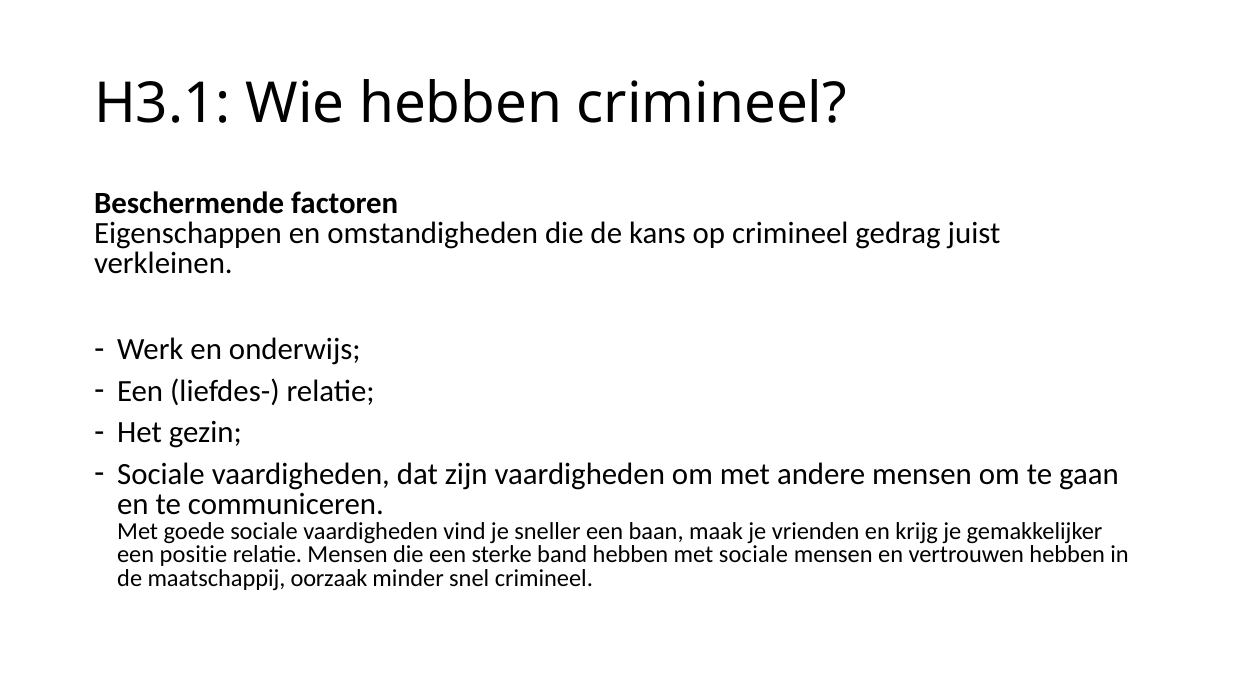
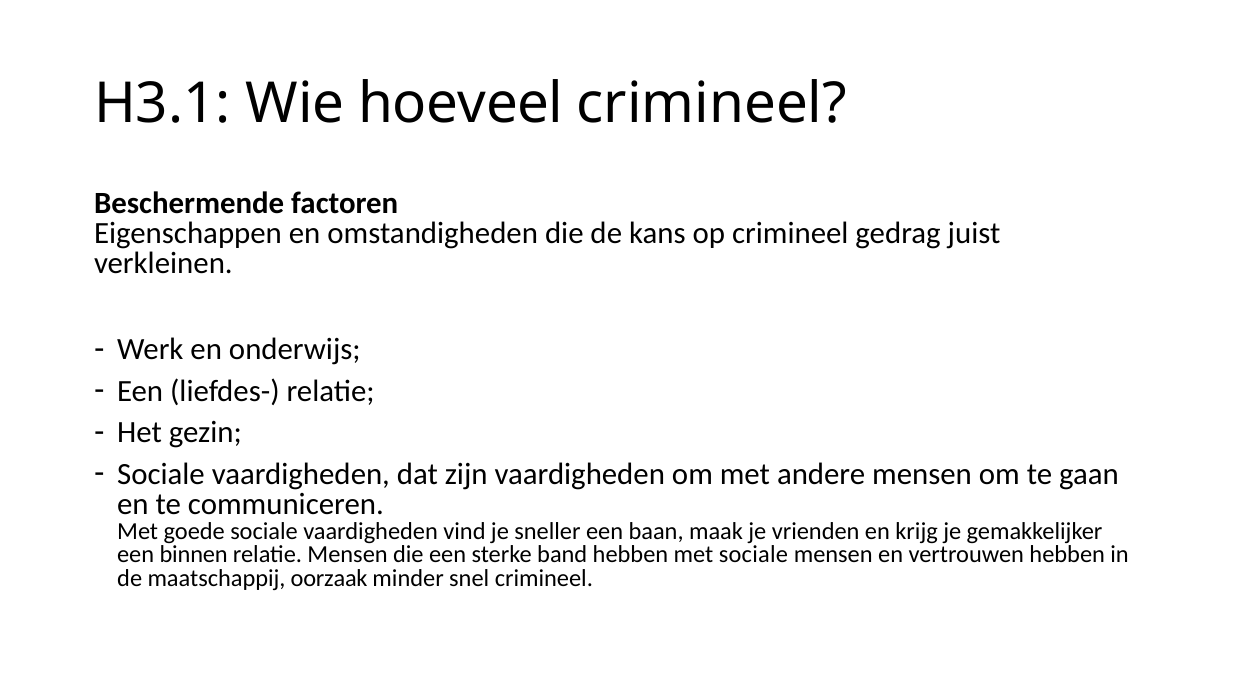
Wie hebben: hebben -> hoeveel (461, 104)
positie: positie -> binnen (194, 555)
